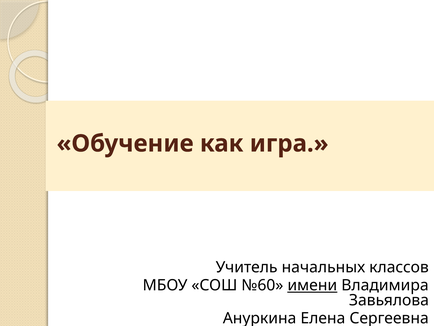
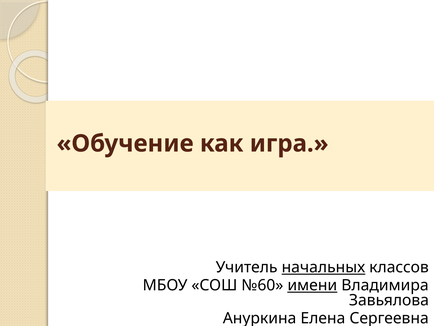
начальных underline: none -> present (323, 267)
